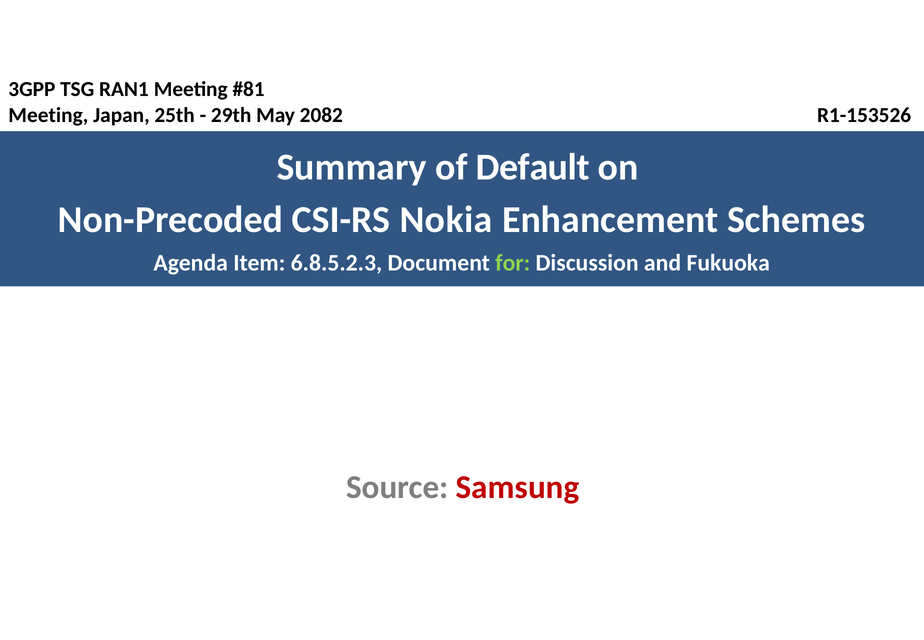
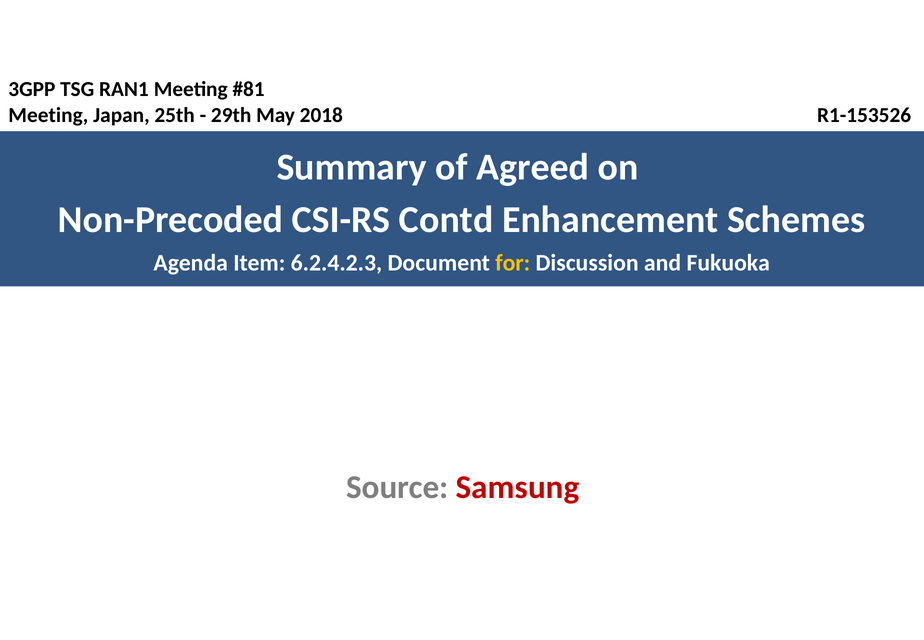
2082: 2082 -> 2018 (321, 115)
Default: Default -> Agreed (533, 167)
Nokia: Nokia -> Contd (446, 220)
6.8.5.2.3: 6.8.5.2.3 -> 6.2.4.2.3 (336, 263)
for colour: light green -> yellow (513, 263)
